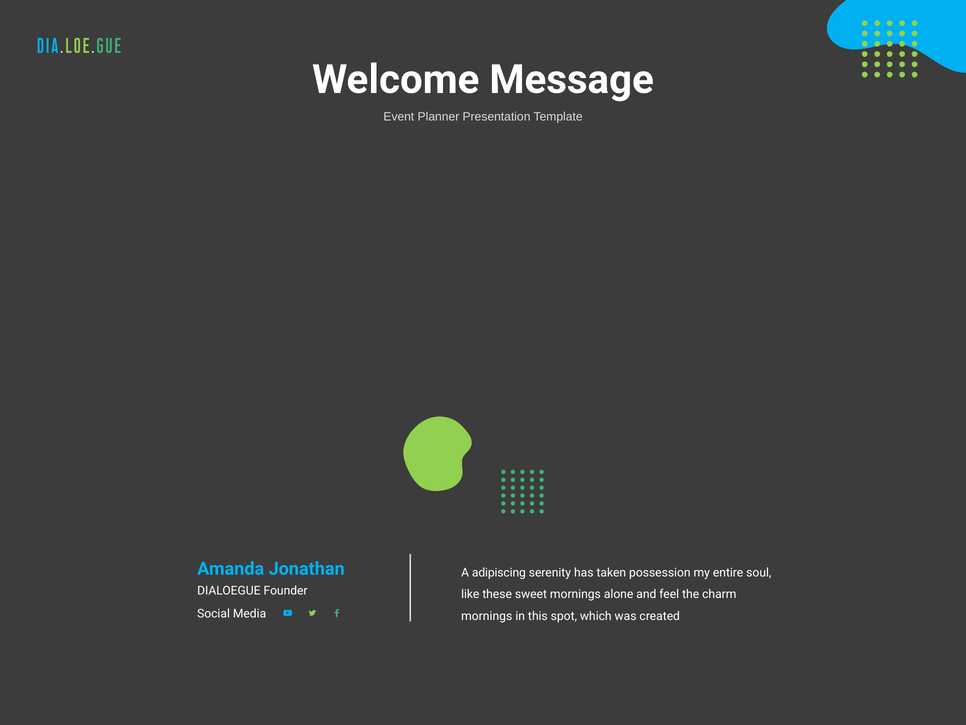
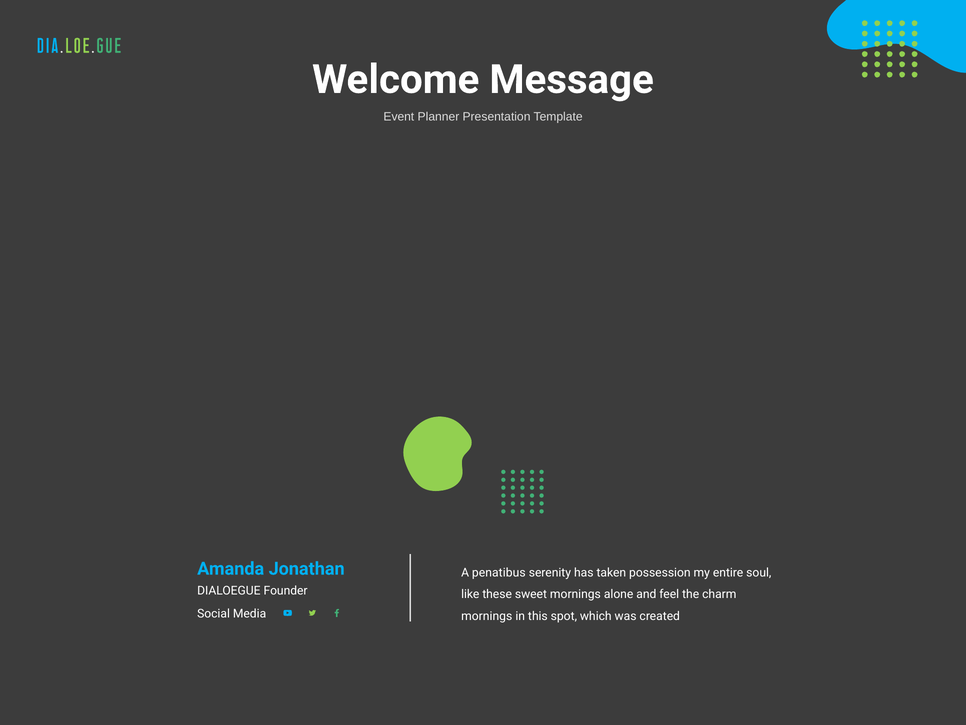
adipiscing: adipiscing -> penatibus (499, 572)
